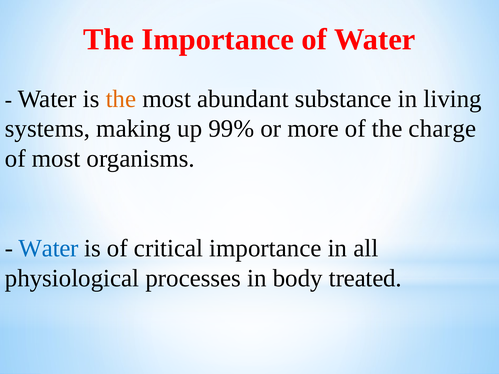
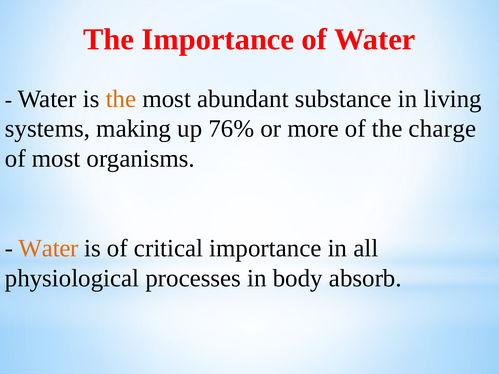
99%: 99% -> 76% (231, 129)
Water colour: blue -> orange (49, 249)
treated: treated -> absorb (365, 279)
